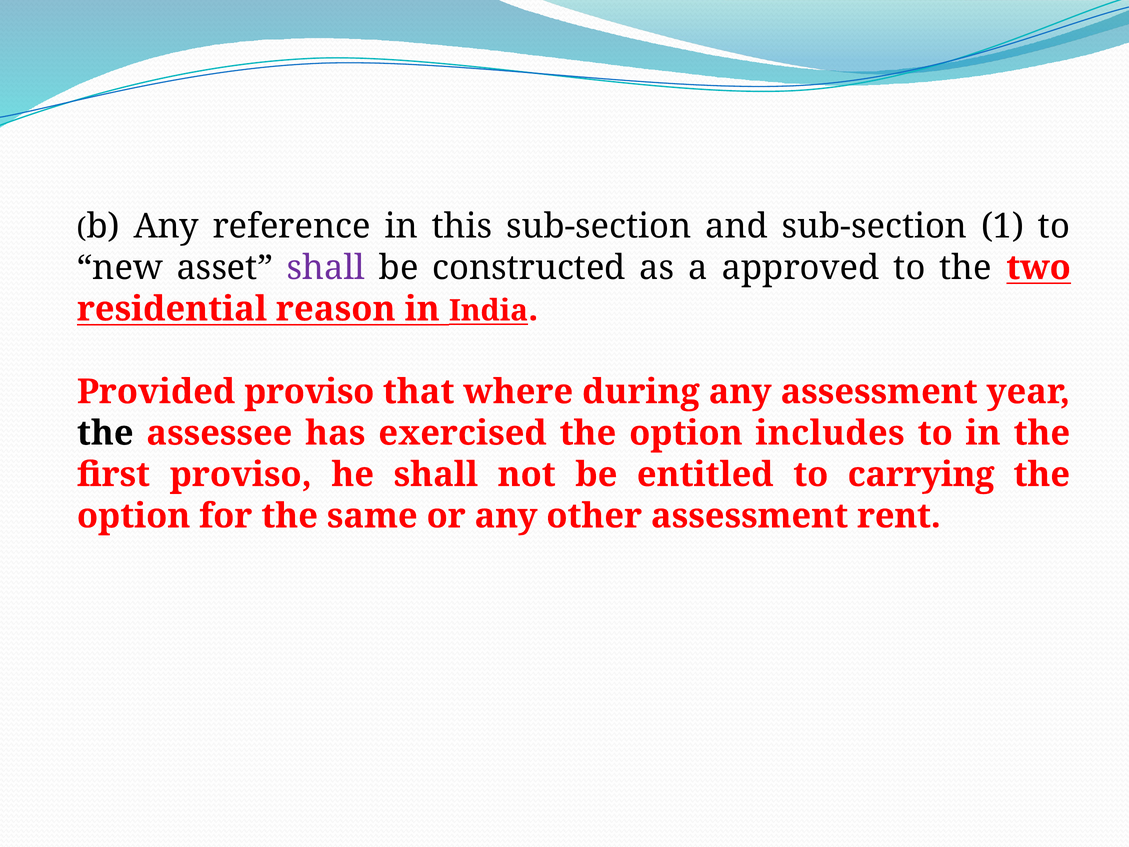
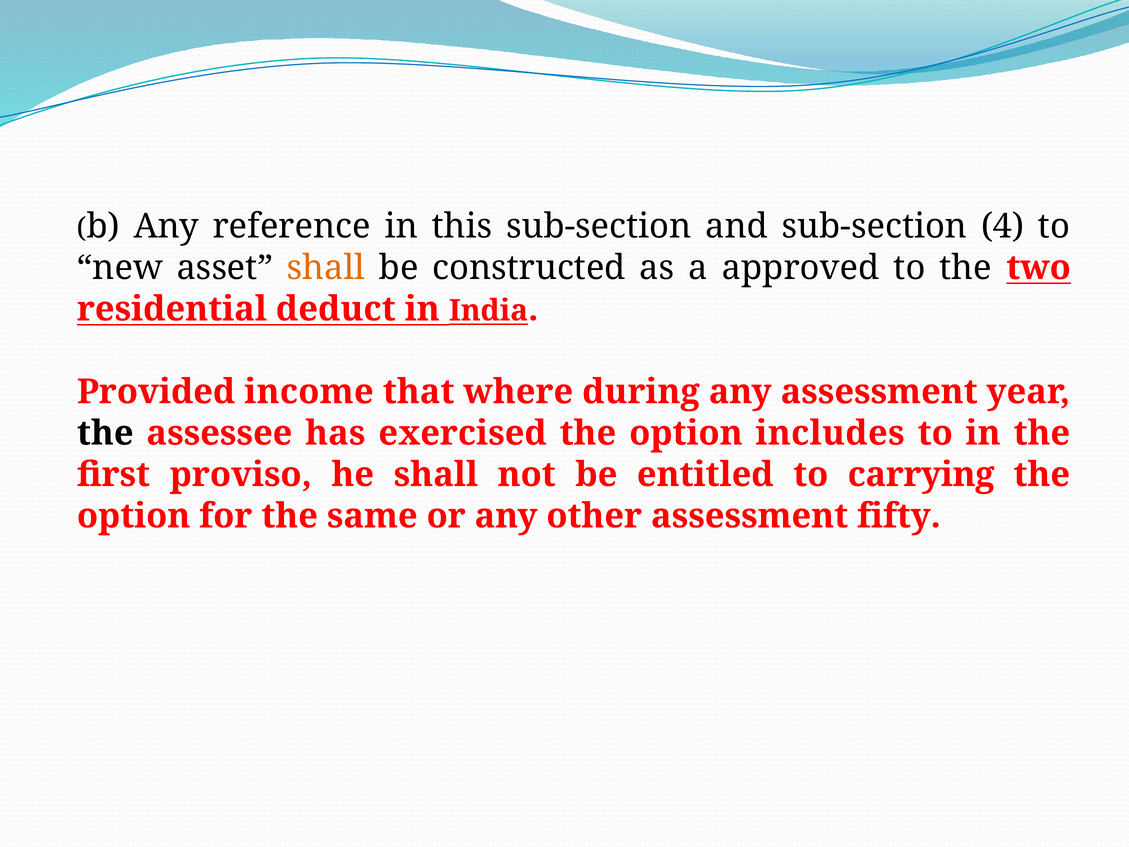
1: 1 -> 4 (1003, 226)
shall colour: purple -> orange (326, 268)
reason: reason -> deduct (336, 309)
Provided proviso: proviso -> income (309, 392)
rent: rent -> fifty (899, 516)
